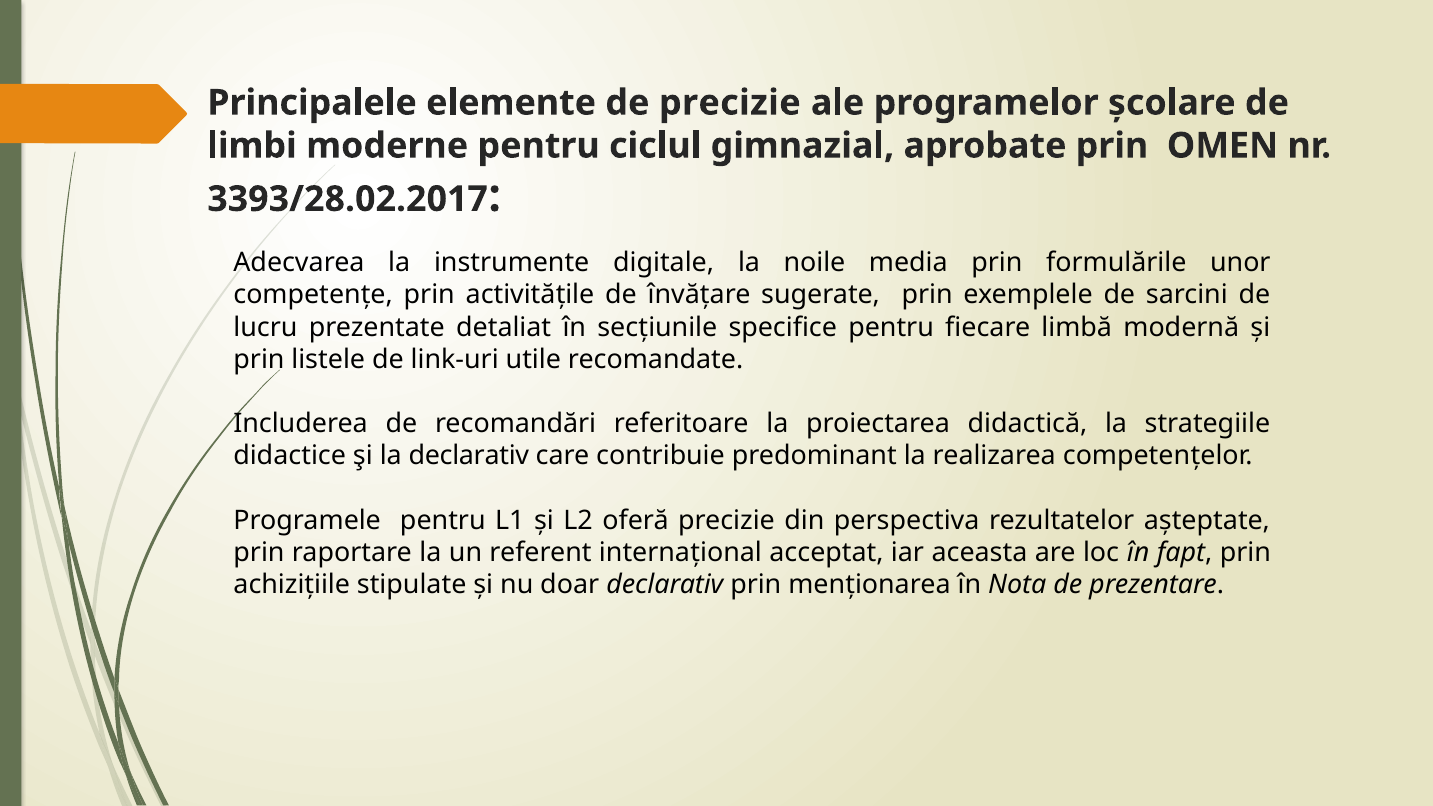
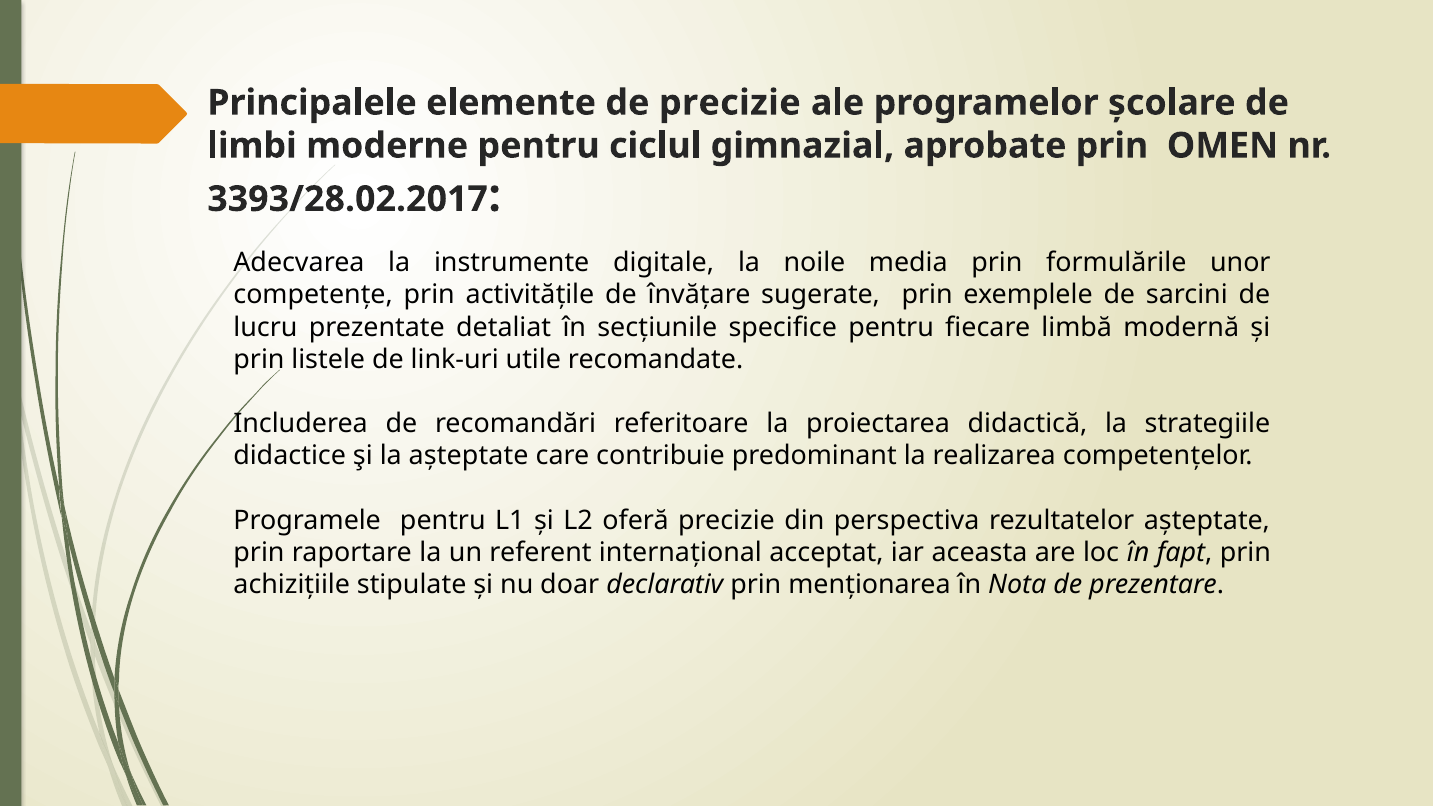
la declarativ: declarativ -> așteptate (469, 456)
